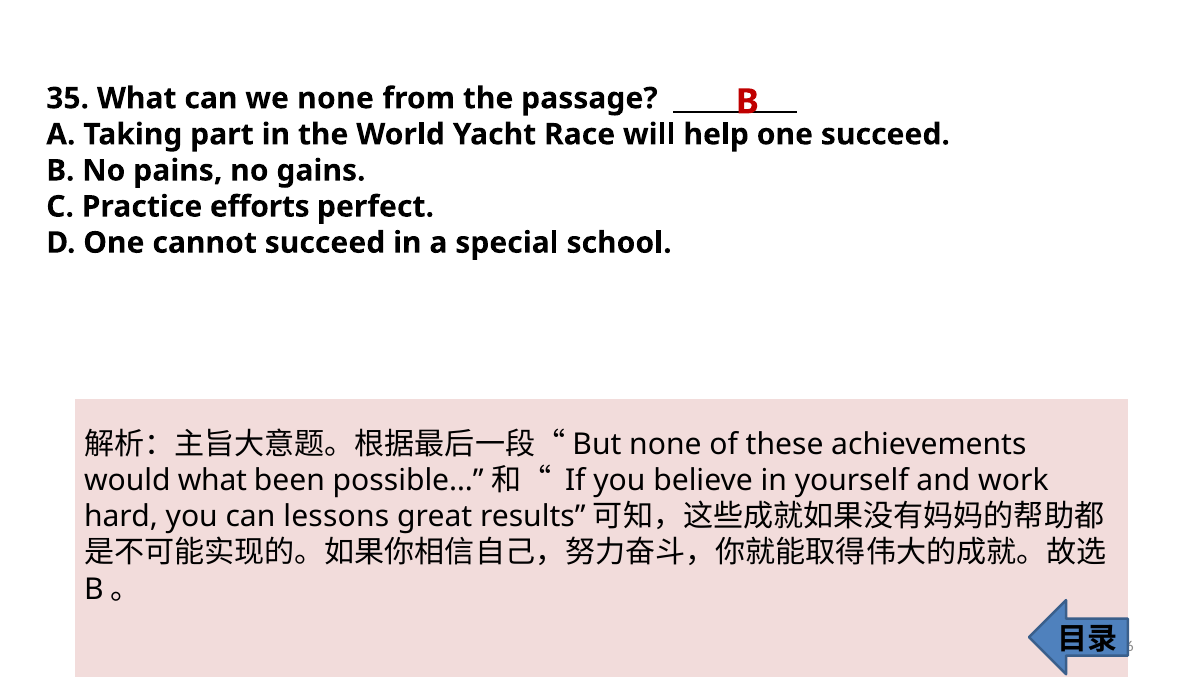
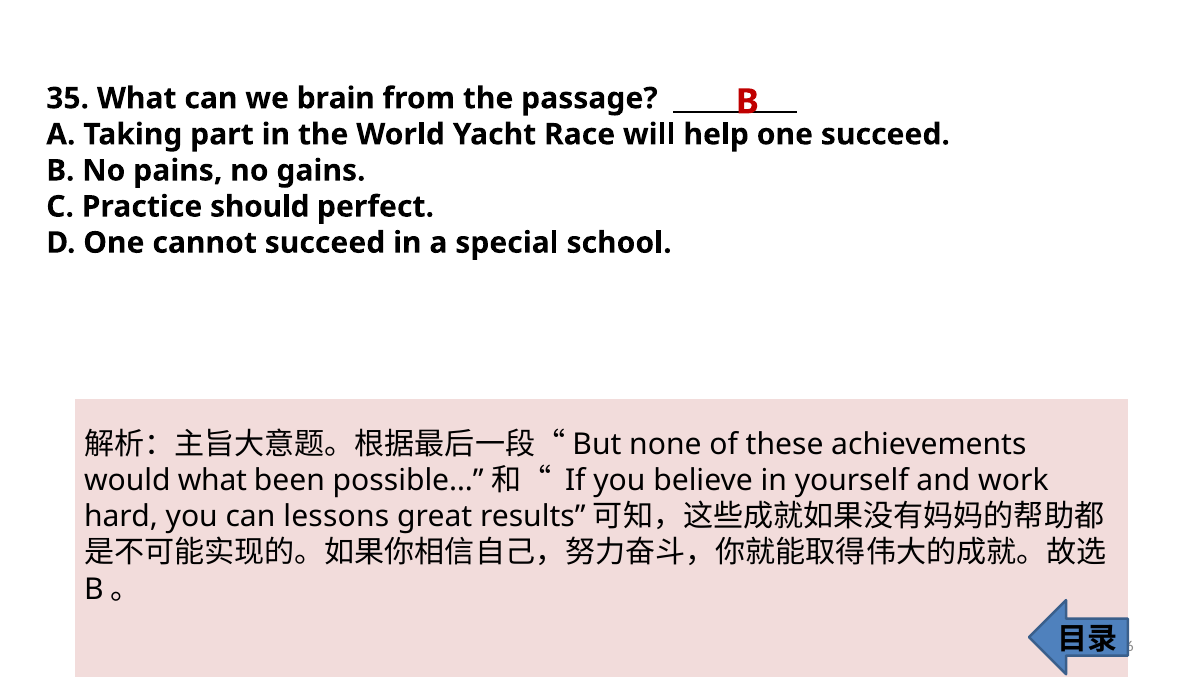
we none: none -> brain (336, 98)
efforts: efforts -> should (260, 207)
